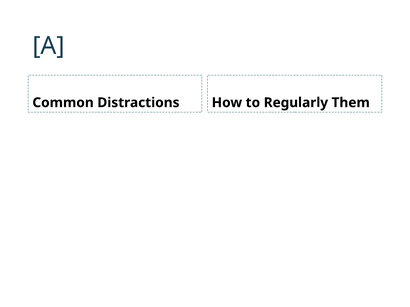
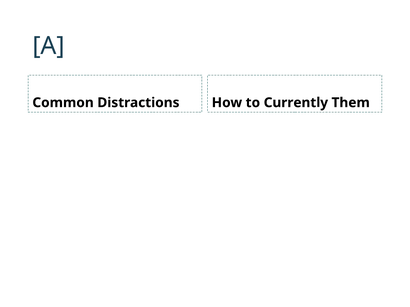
Regularly: Regularly -> Currently (296, 103)
